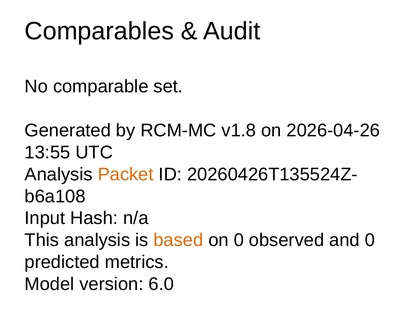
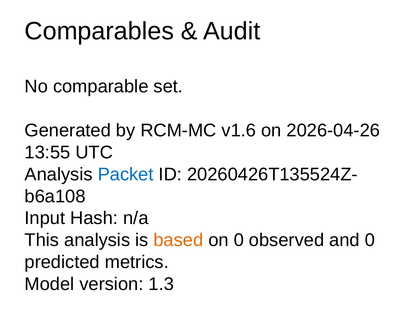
v1.8: v1.8 -> v1.6 (239, 130)
Packet colour: orange -> blue (126, 174)
6.0: 6.0 -> 1.3 (161, 284)
